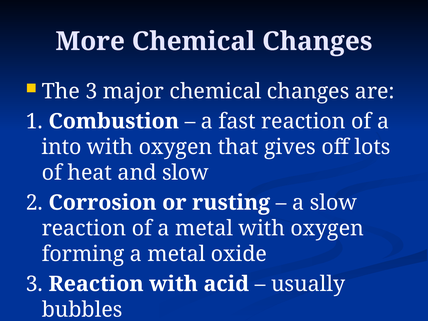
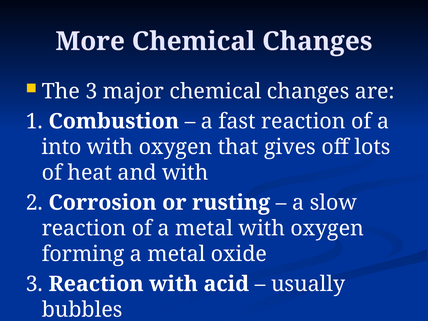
and slow: slow -> with (185, 173)
